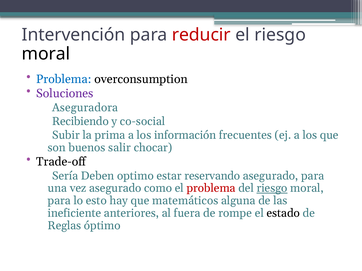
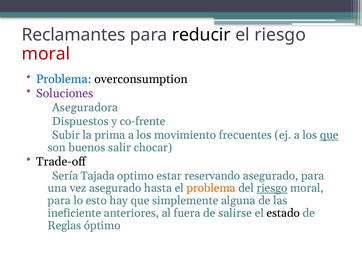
Intervención: Intervención -> Reclamantes (74, 35)
reducir colour: red -> black (201, 35)
moral colour: black -> red (46, 54)
Recibiendo: Recibiendo -> Dispuestos (80, 122)
co-social: co-social -> co-frente (143, 122)
información: información -> movimiento (185, 135)
que underline: none -> present (329, 135)
Deben: Deben -> Tajada (98, 176)
como: como -> hasta (158, 189)
problema colour: red -> orange (211, 189)
matemáticos: matemáticos -> simplemente (185, 201)
rompe: rompe -> salirse (235, 213)
